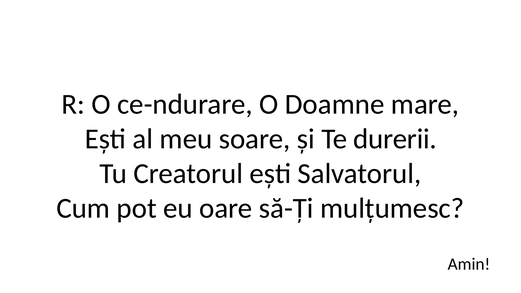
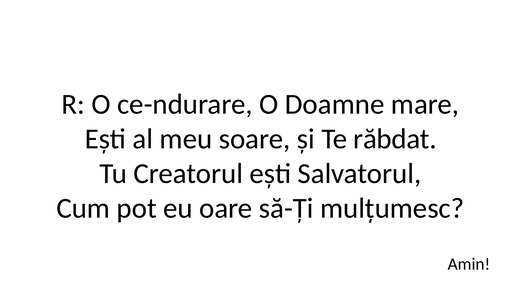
durerii: durerii -> răbdat (395, 139)
